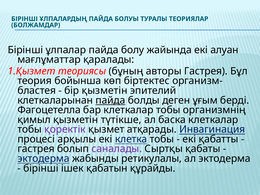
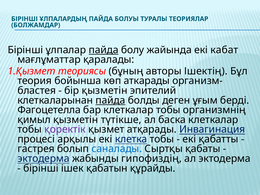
пайда underline: none -> present (104, 50)
алуан: алуан -> кабат (224, 50)
авторы Гастрея: Гастрея -> Ішектің (206, 71)
біртектес: біртектес -> аткарады (147, 81)
саналады colour: purple -> blue (117, 149)
ретикулалы: ретикулалы -> гипофиздің (152, 159)
